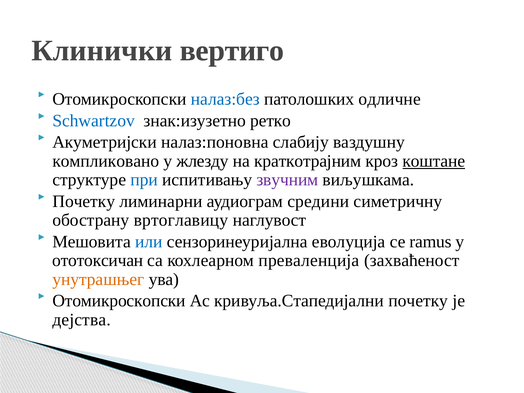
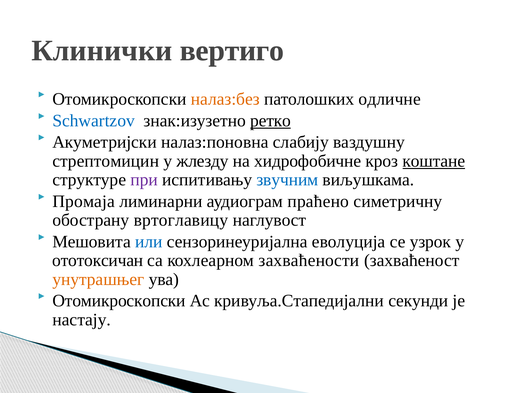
налаз:без colour: blue -> orange (225, 99)
ретко underline: none -> present (271, 121)
компликовано: компликовано -> стрептомицин (106, 161)
краткотрајним: краткотрајним -> хидрофобичне (308, 161)
при colour: blue -> purple (144, 180)
звучним colour: purple -> blue (287, 180)
Почетку: Почетку -> Промаја (84, 201)
средини: средини -> праћено (318, 201)
ramus: ramus -> узрок (430, 242)
преваленција: преваленција -> захваћености (309, 260)
кривуља.Стапедијални почетку: почетку -> секунди (418, 301)
дејства: дејства -> настају (82, 320)
